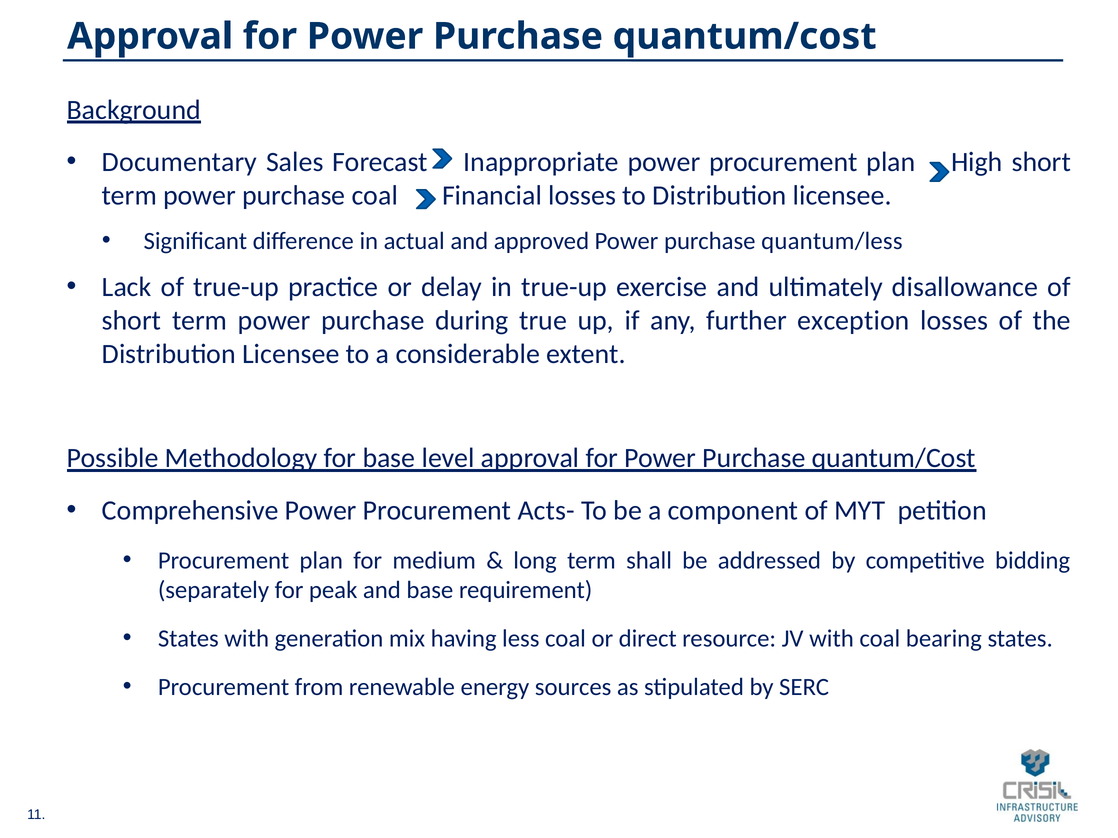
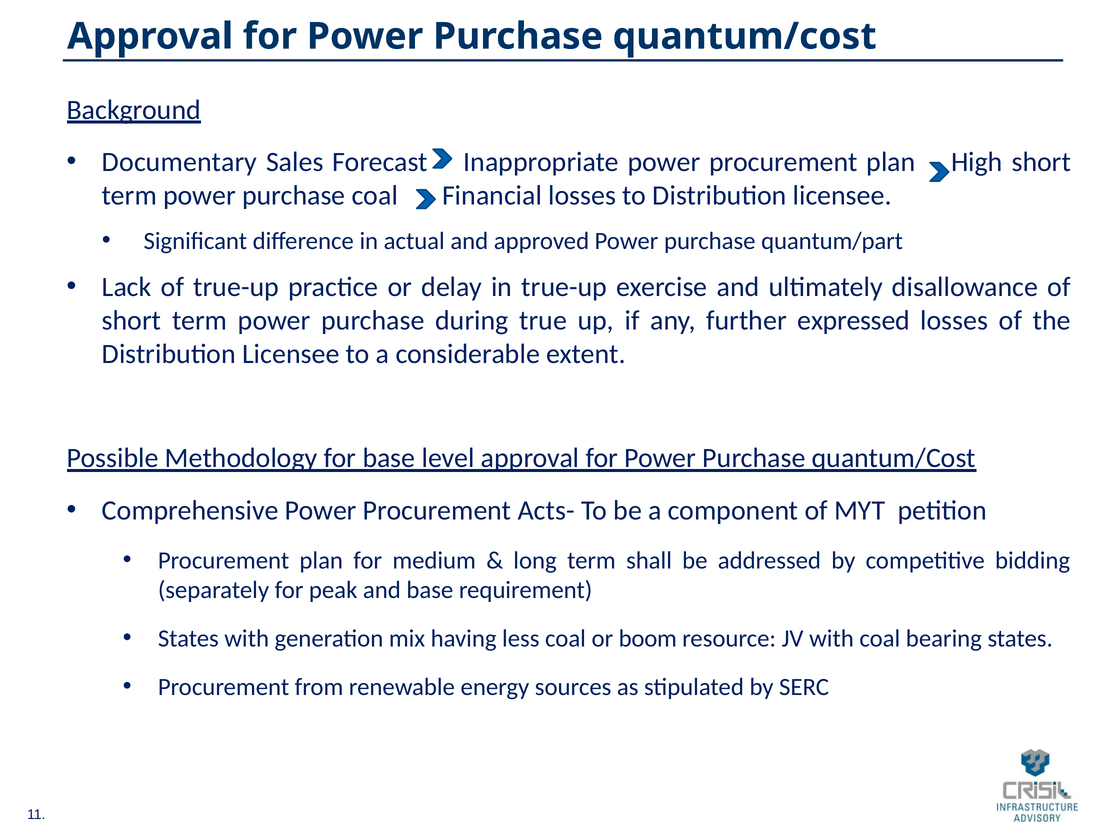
quantum/less: quantum/less -> quantum/part (832, 241)
exception: exception -> expressed (854, 321)
direct: direct -> boom (648, 639)
